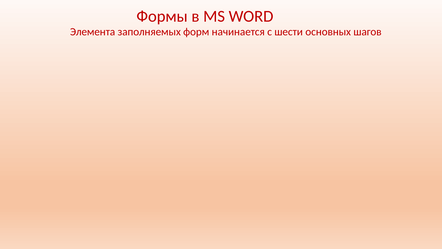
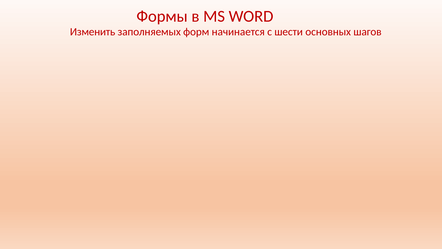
Элемента: Элемента -> Изменить (93, 32)
